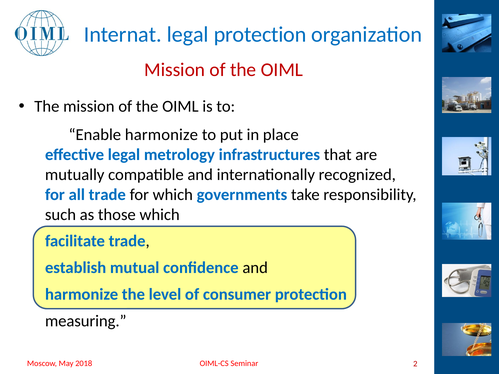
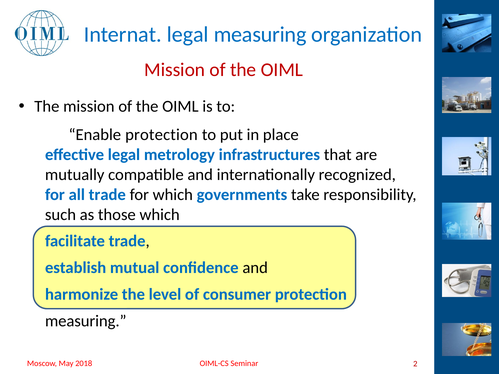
legal protection: protection -> measuring (260, 35)
Enable harmonize: harmonize -> protection (161, 135)
